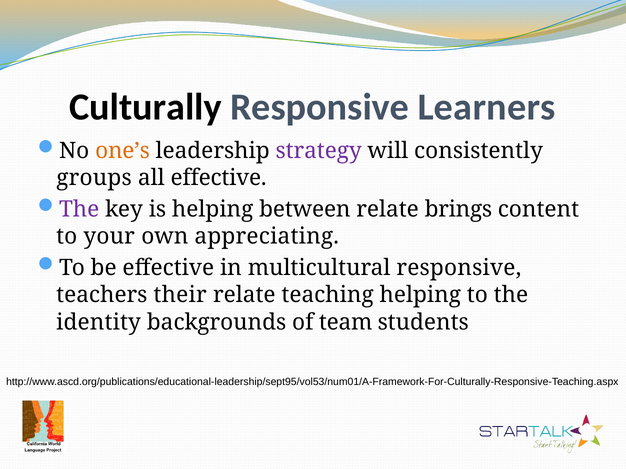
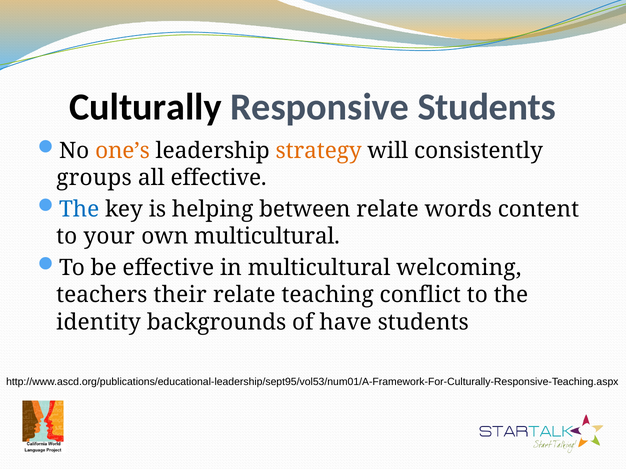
Responsive Learners: Learners -> Students (487, 107)
strategy colour: purple -> orange (319, 151)
The colour: purple -> blue (79, 209)
brings: brings -> words (458, 209)
own appreciating: appreciating -> multicultural (267, 237)
multicultural responsive: responsive -> welcoming (459, 268)
teaching helping: helping -> conflict (420, 295)
team: team -> have (346, 322)
